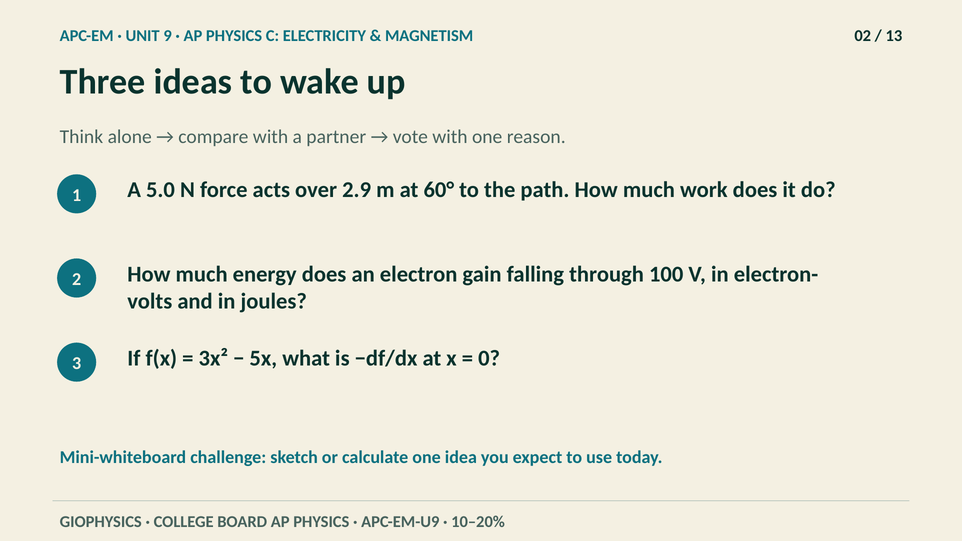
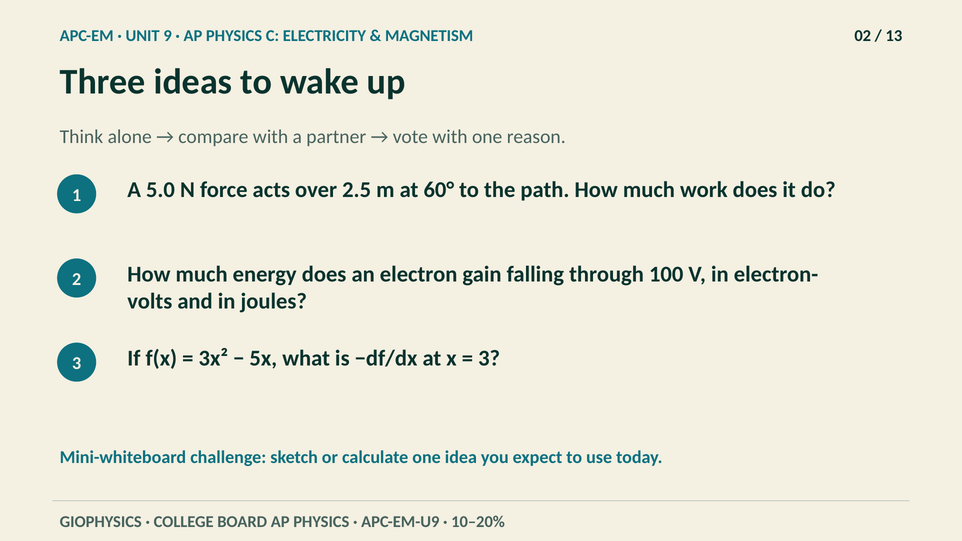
2.9: 2.9 -> 2.5 (357, 190)
0: 0 -> 3 (489, 358)
